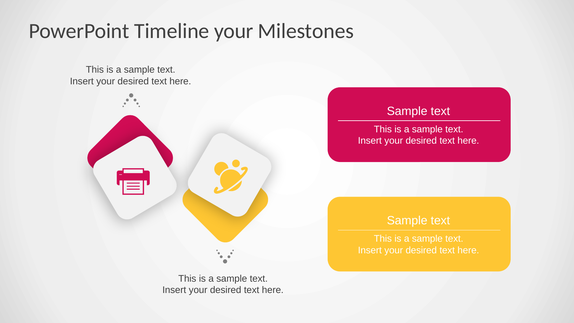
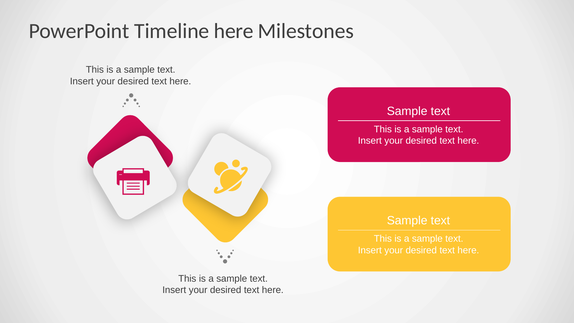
Timeline your: your -> here (234, 31)
